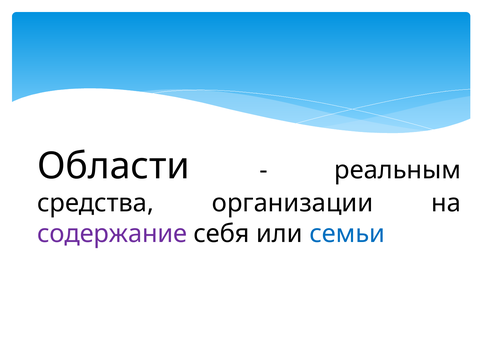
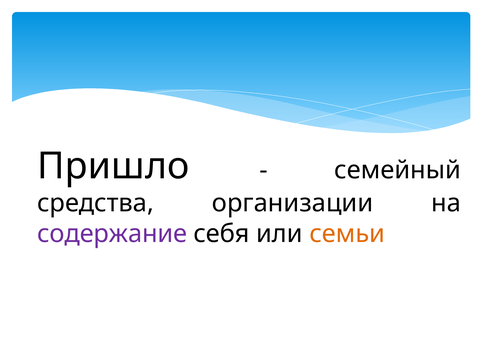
Области: Области -> Пришло (113, 167)
реальным: реальным -> семейный (398, 170)
семьи colour: blue -> orange (347, 234)
